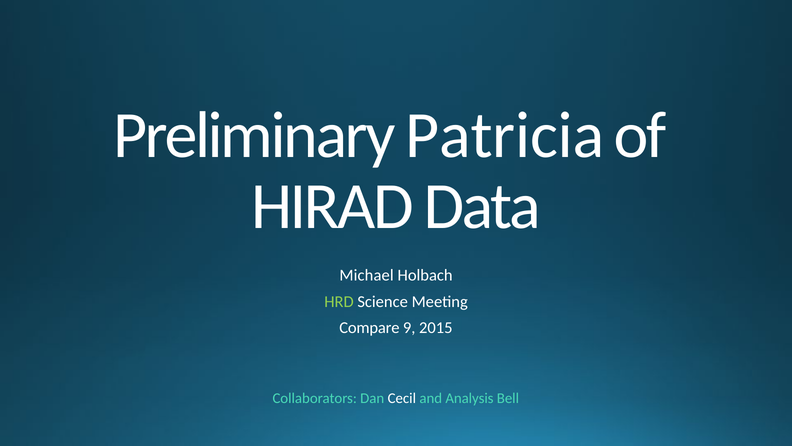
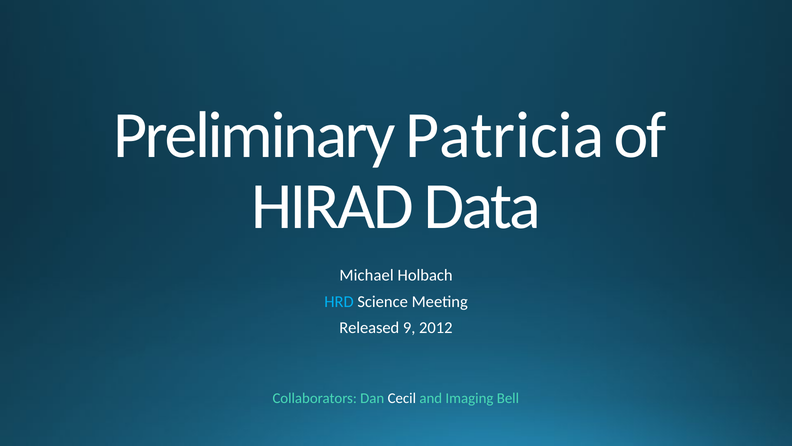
HRD colour: light green -> light blue (339, 301)
Compare: Compare -> Released (369, 327)
2015: 2015 -> 2012 (436, 327)
Analysis: Analysis -> Imaging (469, 398)
